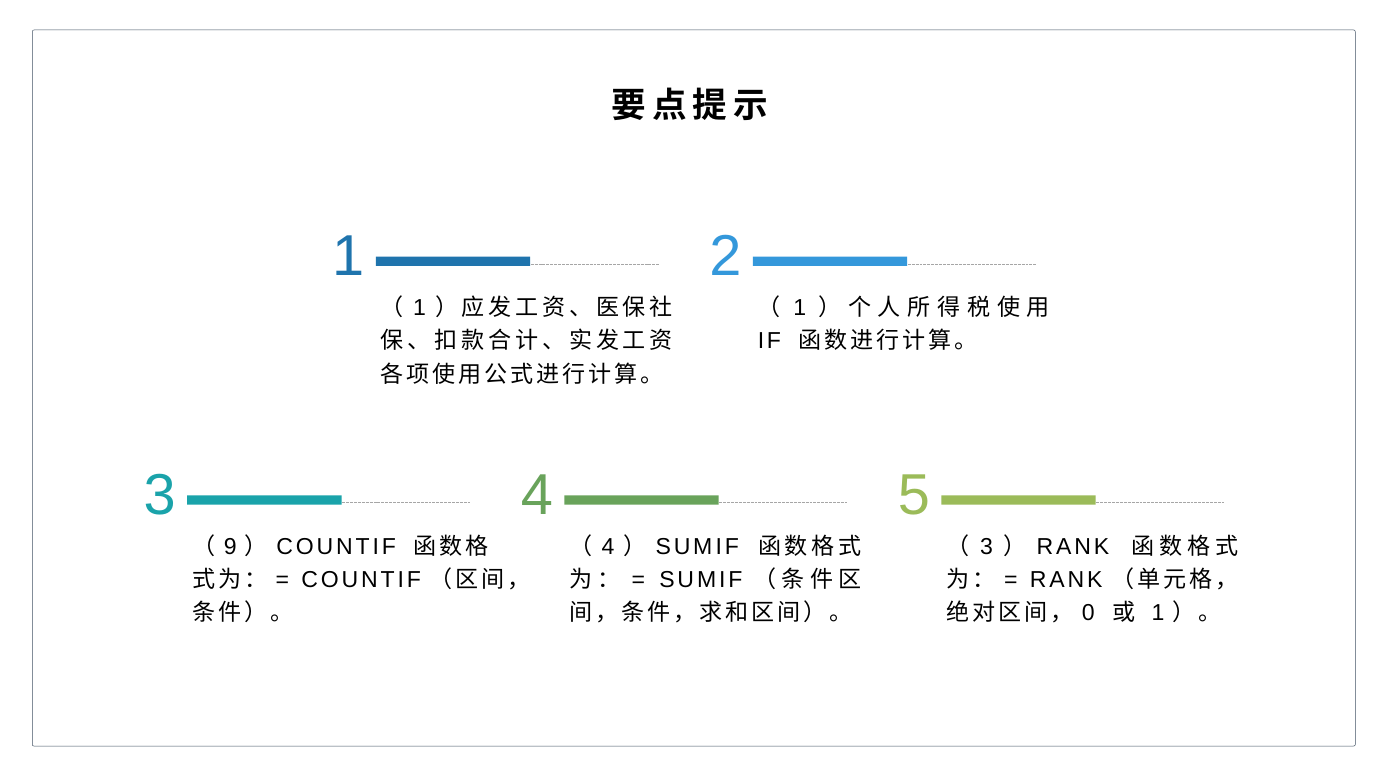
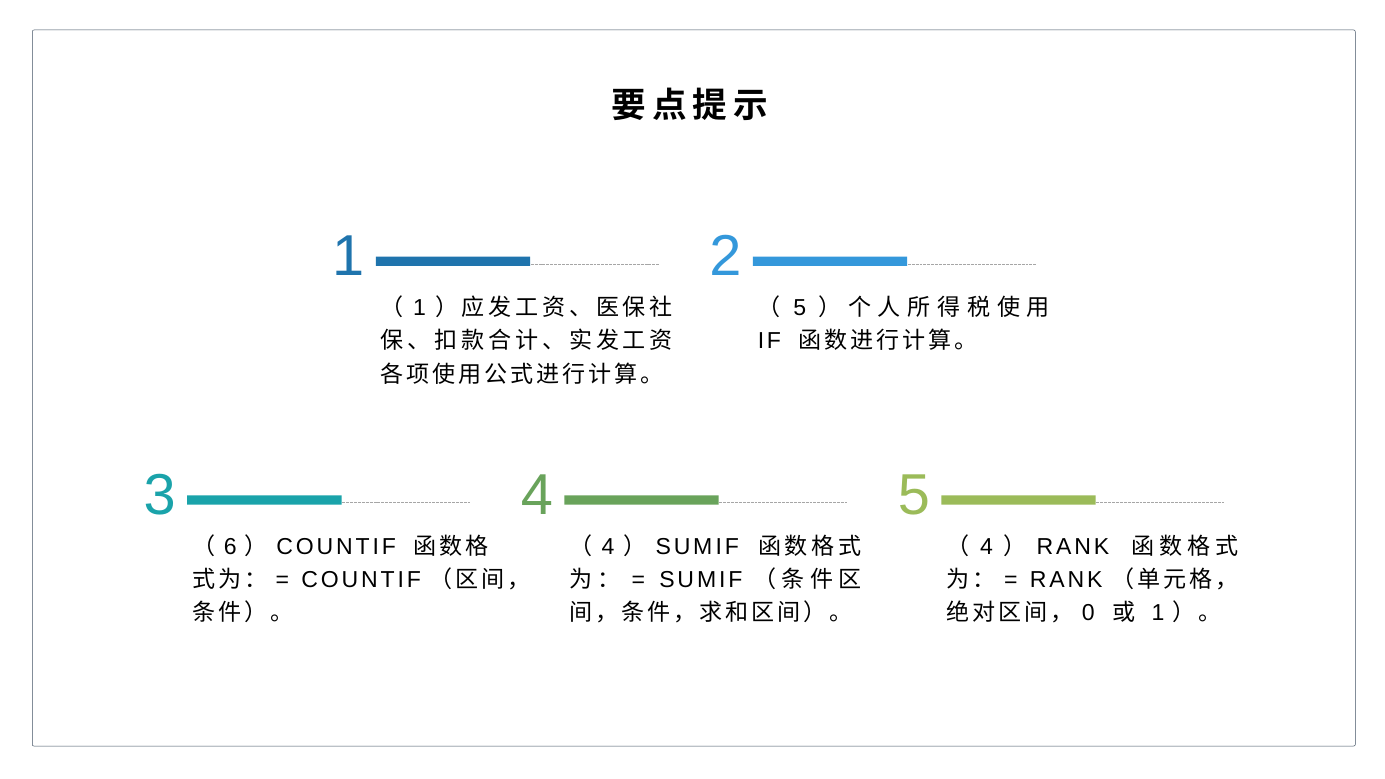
1: 1 -> 5 (800, 308)
9: 9 -> 6 (230, 547)
3: 3 -> 4 (986, 547)
